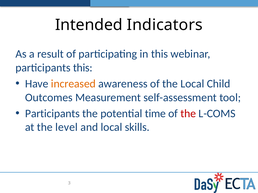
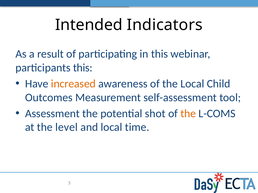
Participants: Participants -> Assessment (52, 114)
time: time -> shot (155, 114)
the colour: red -> orange (188, 114)
skills: skills -> time (137, 128)
